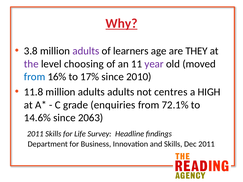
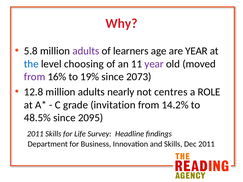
Why underline: present -> none (122, 23)
3.8: 3.8 -> 5.8 (31, 51)
are THEY: THEY -> YEAR (196, 51)
the colour: purple -> blue (31, 64)
from colour: blue -> purple (35, 77)
17%: 17% -> 19% (90, 77)
2010: 2010 -> 2073 (139, 77)
11.8: 11.8 -> 12.8 (34, 92)
adults adults: adults -> nearly (121, 92)
HIGH: HIGH -> ROLE (209, 92)
enquiries: enquiries -> invitation (113, 105)
72.1%: 72.1% -> 14.2% (175, 105)
14.6%: 14.6% -> 48.5% (37, 118)
2063: 2063 -> 2095 (91, 118)
